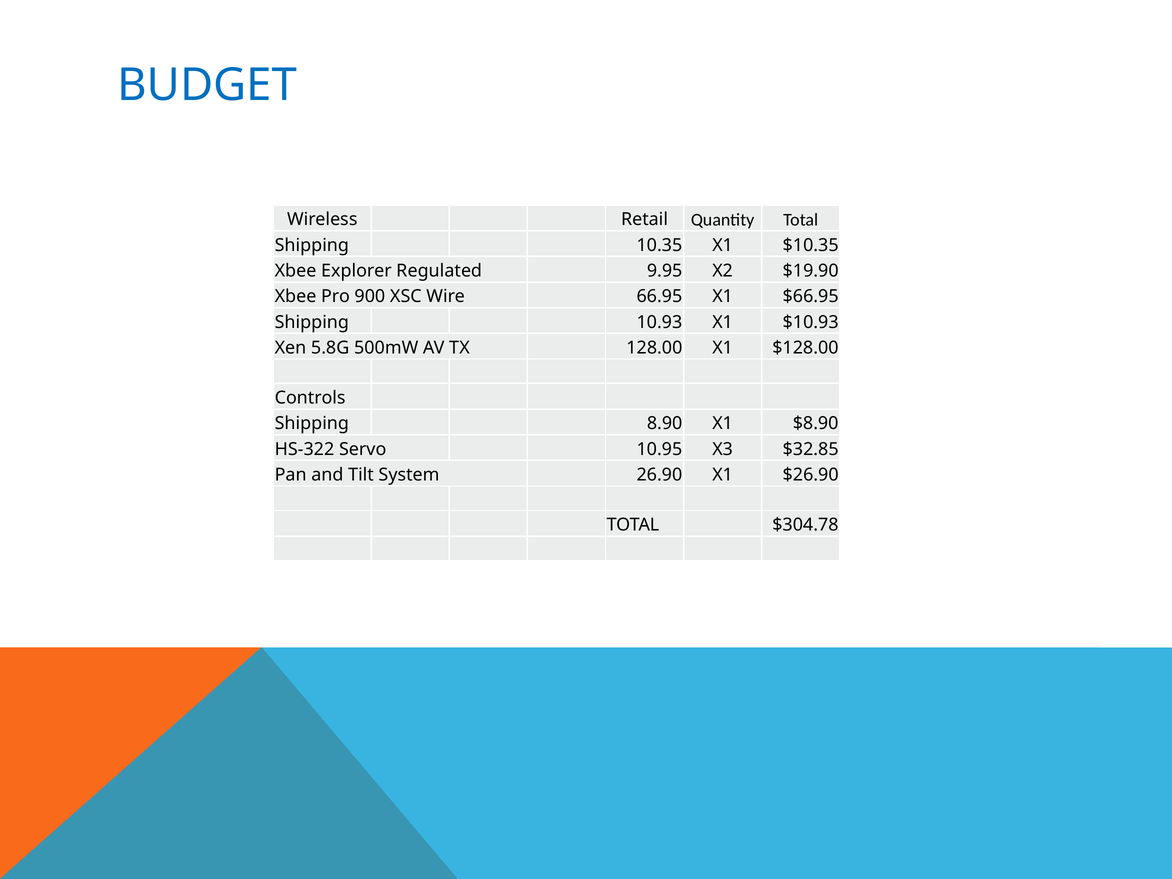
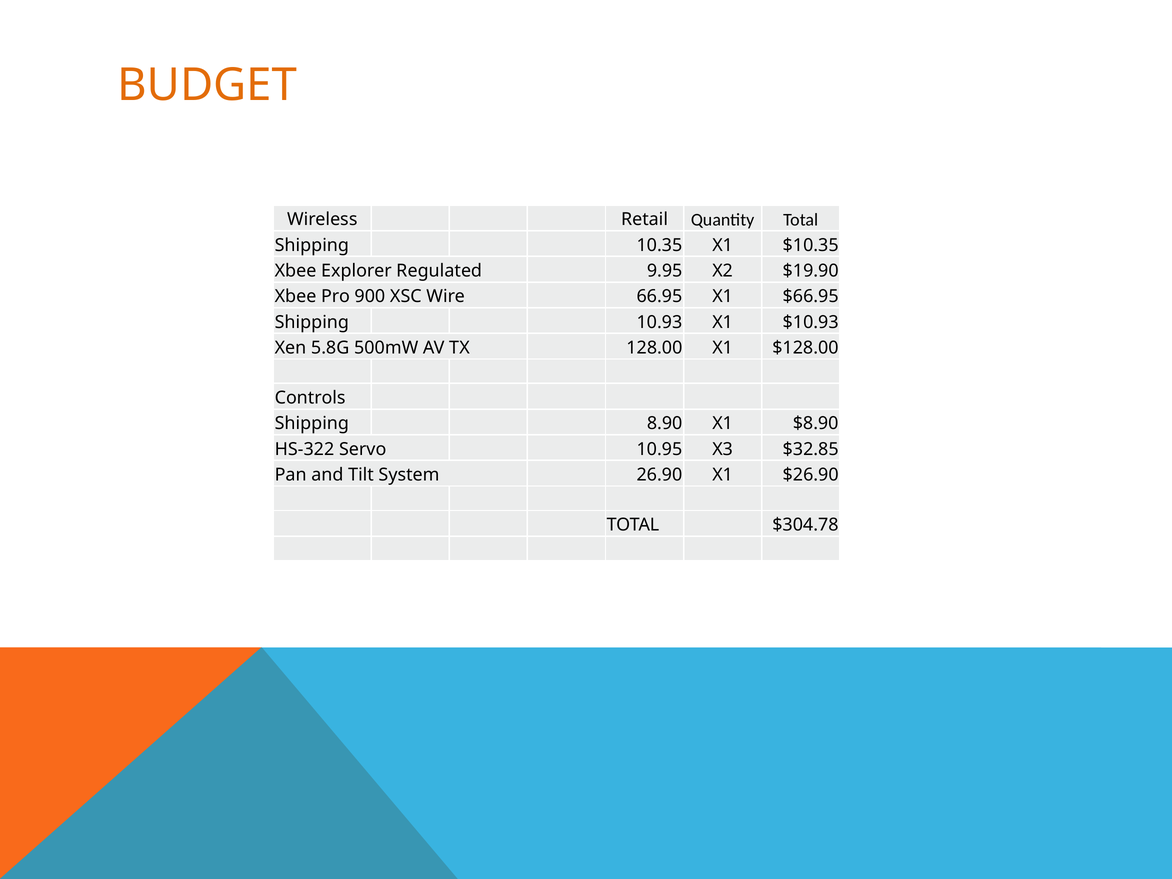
BUDGET colour: blue -> orange (207, 85)
